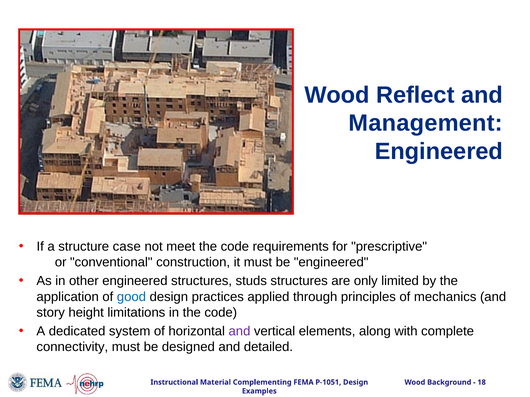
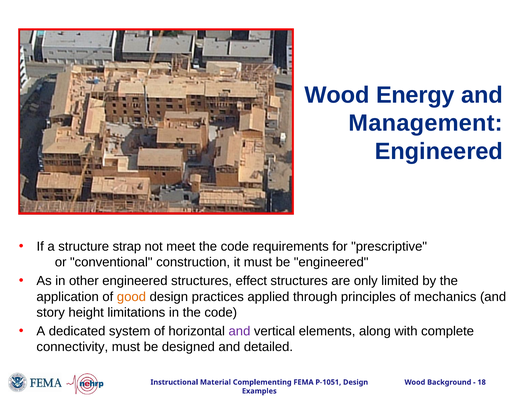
Reflect: Reflect -> Energy (415, 95)
case: case -> strap (127, 247)
studs: studs -> effect (251, 281)
good colour: blue -> orange (131, 297)
